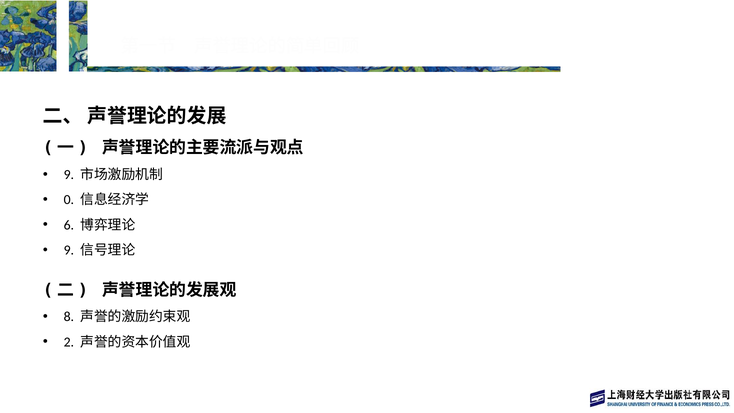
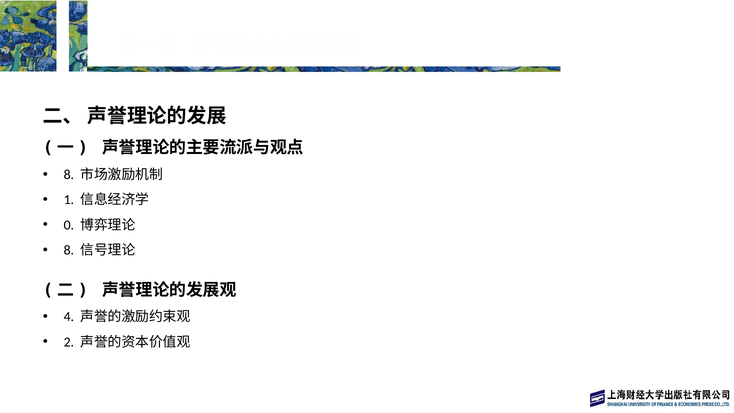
9: 9 -> 8 (69, 175)
0: 0 -> 1 (69, 200)
6: 6 -> 0 (69, 225)
9: 9 -> 8 (69, 250)
8: 8 -> 4 (69, 317)
